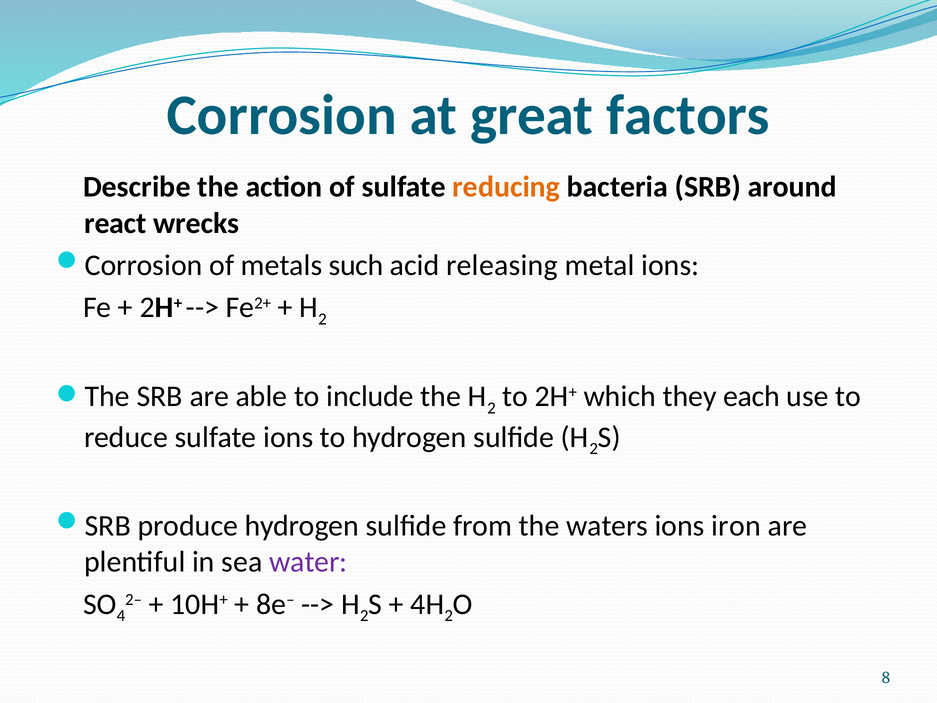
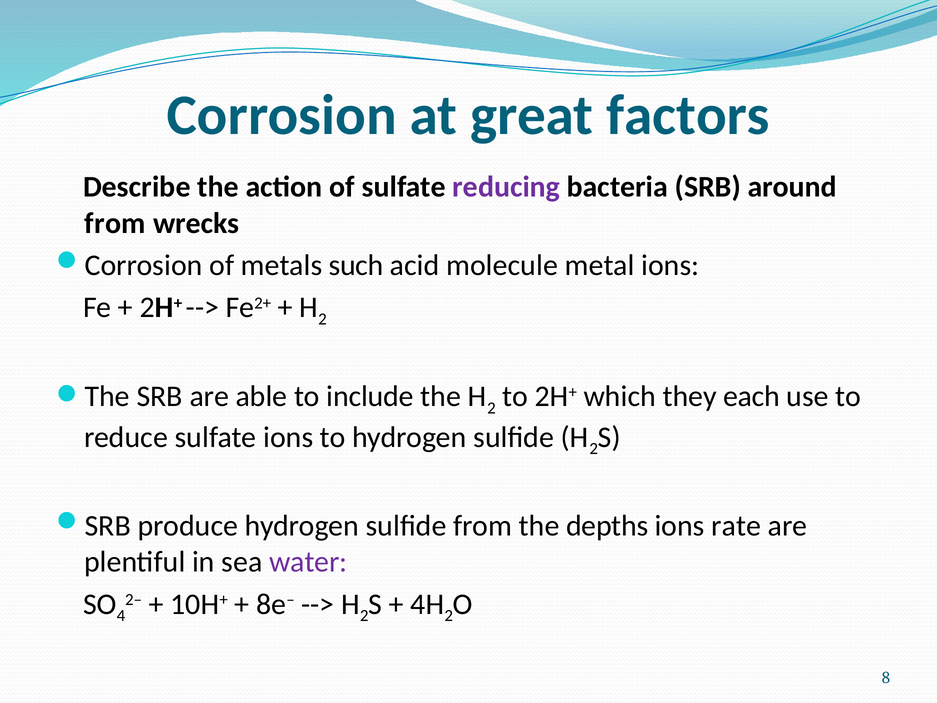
reducing colour: orange -> purple (506, 187)
react: react -> from (115, 223)
releasing: releasing -> molecule (502, 265)
waters: waters -> depths (607, 526)
iron: iron -> rate (736, 526)
